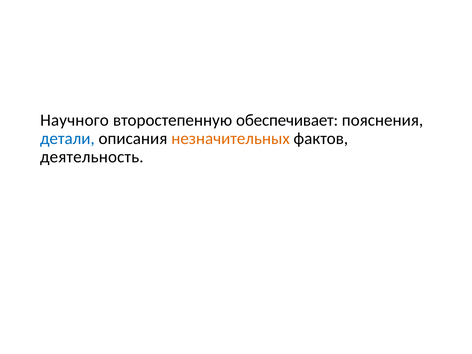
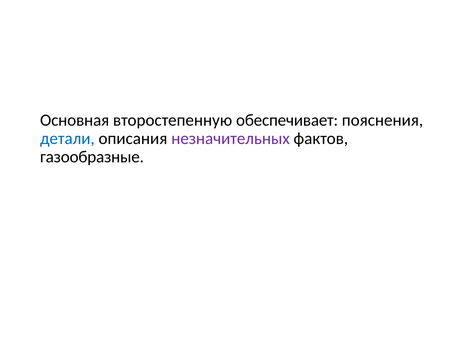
Научного: Научного -> Основная (75, 120)
незначительных colour: orange -> purple (230, 139)
деятельность: деятельность -> газообразные (92, 157)
